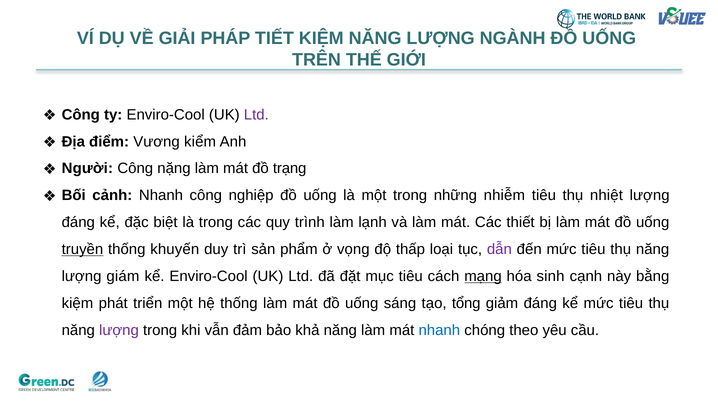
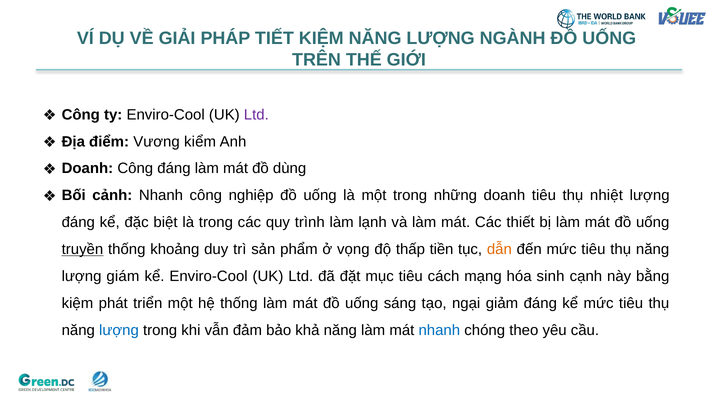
Người: Người -> Doanh (87, 168)
Công nặng: nặng -> đáng (174, 168)
trạng: trạng -> dùng (290, 168)
những nhiễm: nhiễm -> doanh (504, 195)
khuyến: khuyến -> khoảng (175, 249)
loại: loại -> tiền (442, 249)
dẫn colour: purple -> orange (499, 249)
mạng underline: present -> none (483, 276)
tổng: tổng -> ngại (466, 303)
lượng colour: purple -> blue (119, 330)
